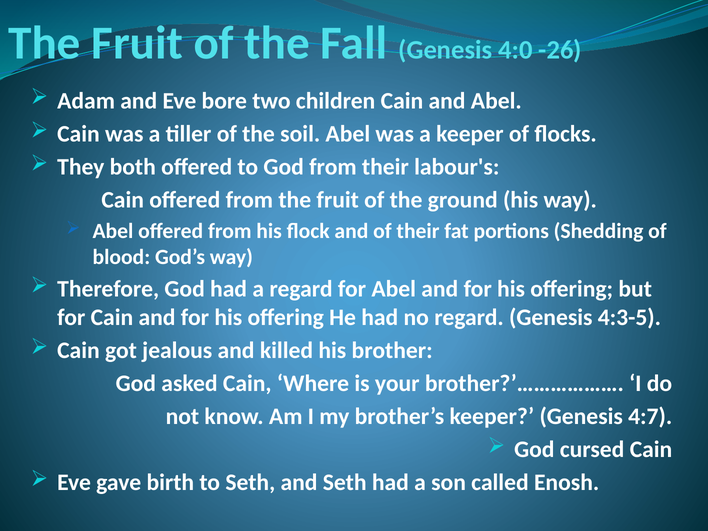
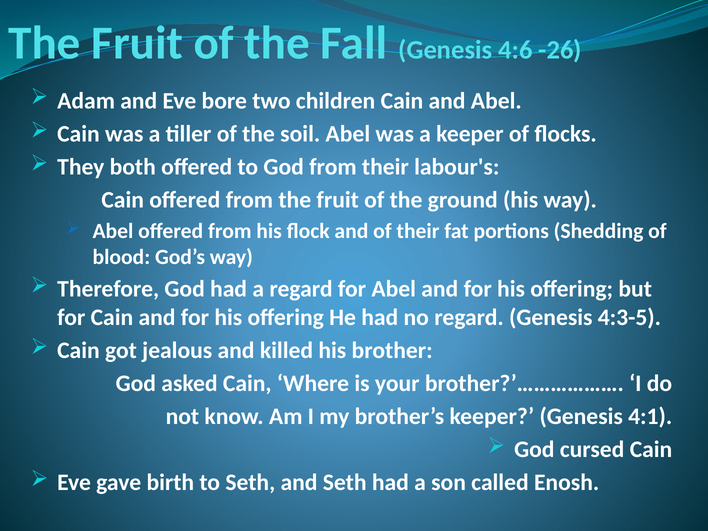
4:0: 4:0 -> 4:6 (515, 50)
4:7: 4:7 -> 4:1 (650, 417)
